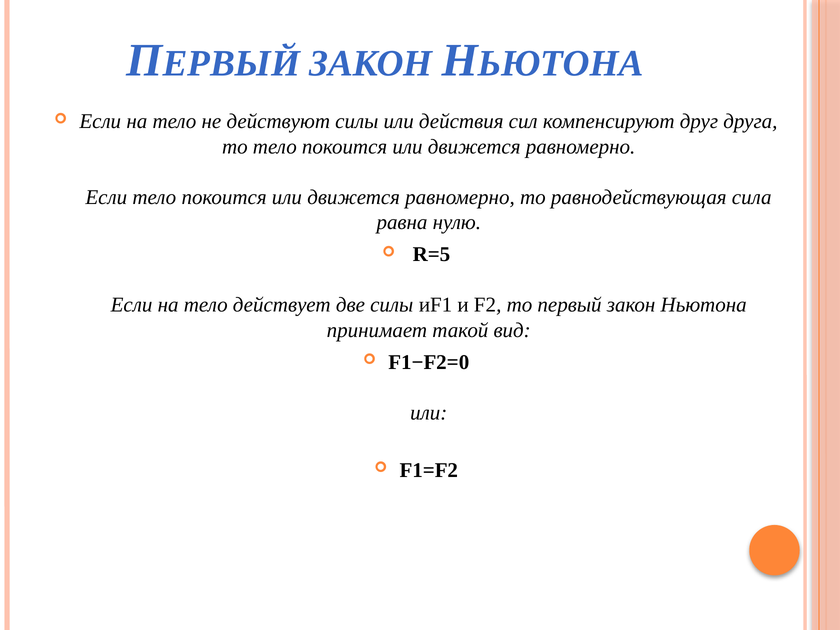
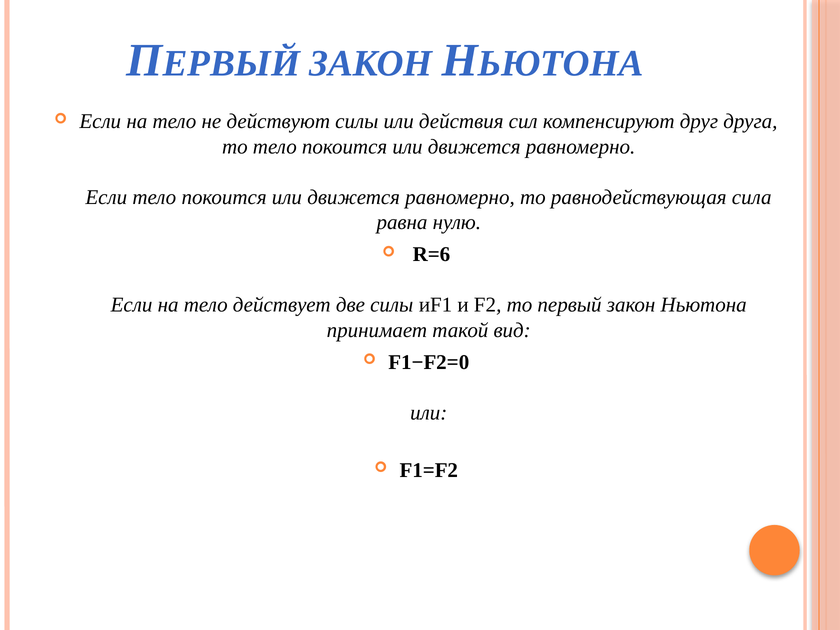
R=5: R=5 -> R=6 (431, 255)
